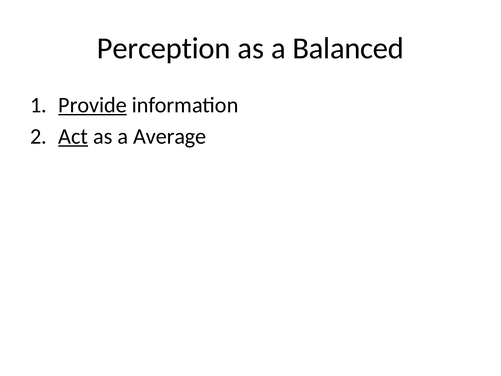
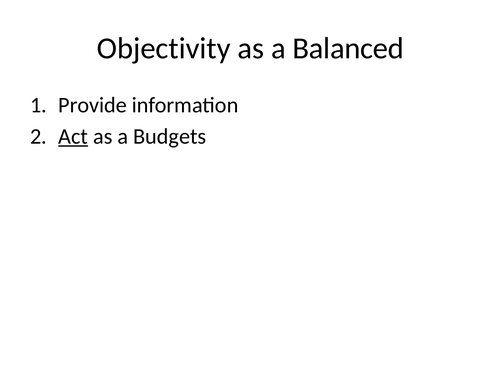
Perception: Perception -> Objectivity (164, 48)
Provide underline: present -> none (93, 105)
Average: Average -> Budgets (170, 136)
